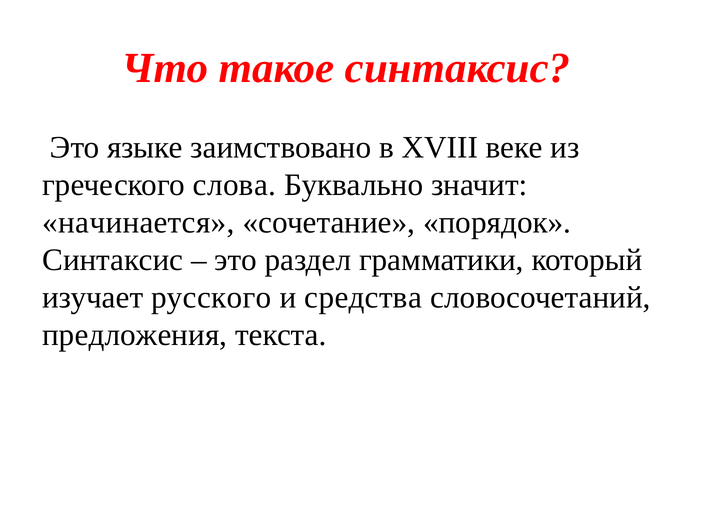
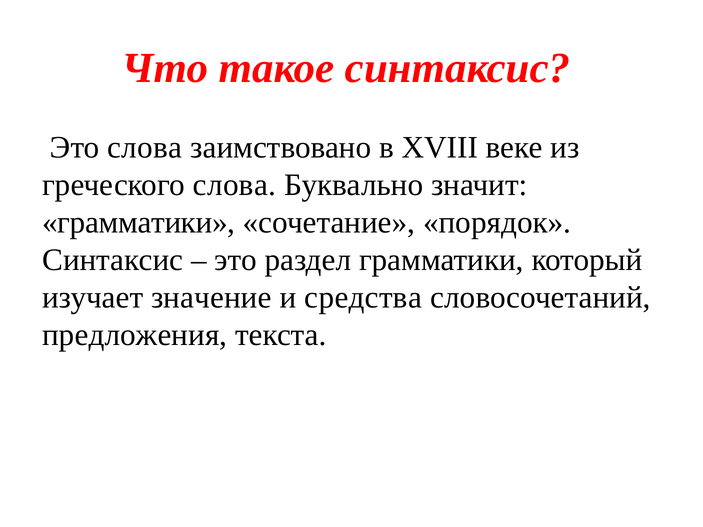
Это языке: языке -> слова (145, 147)
начинается: начинается -> грамматики (139, 222)
русского: русского -> значение (211, 297)
